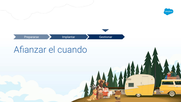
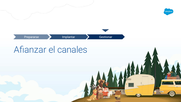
cuando: cuando -> canales (72, 50)
